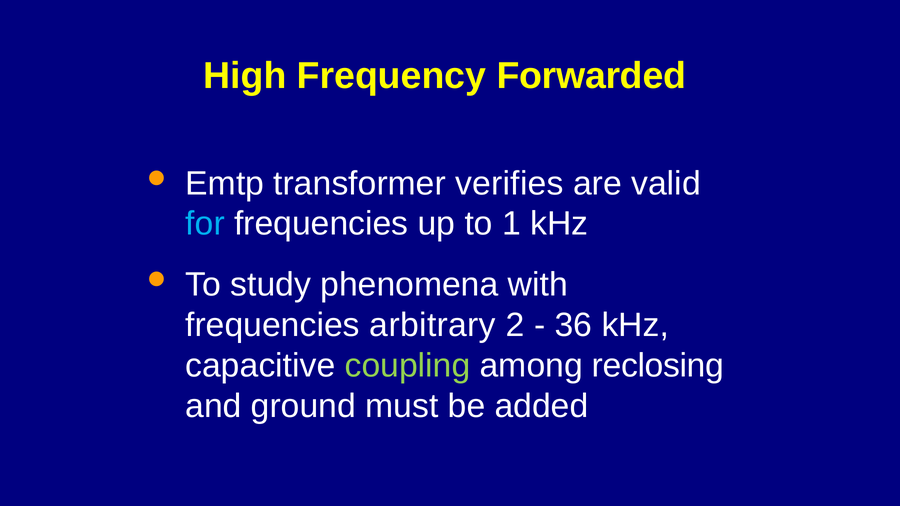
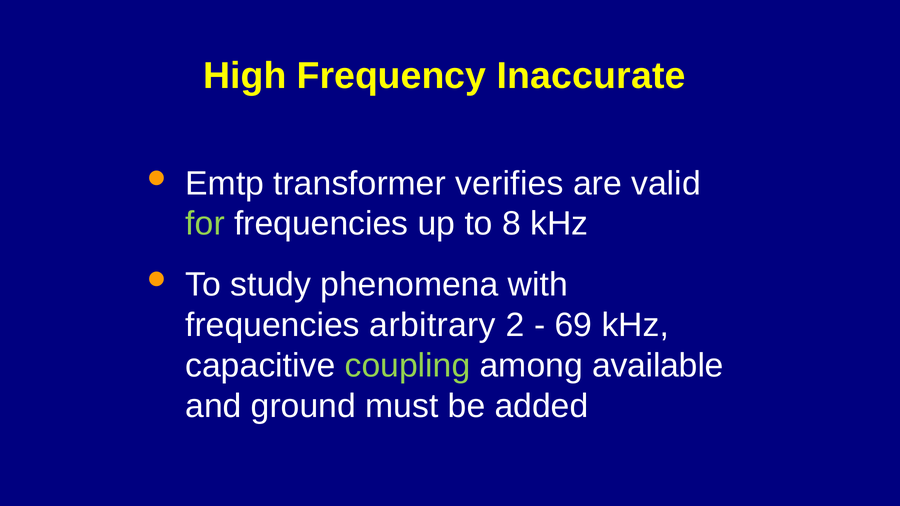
Forwarded: Forwarded -> Inaccurate (591, 76)
for colour: light blue -> light green (205, 224)
1: 1 -> 8 (511, 224)
36: 36 -> 69 (573, 325)
reclosing: reclosing -> available (658, 366)
